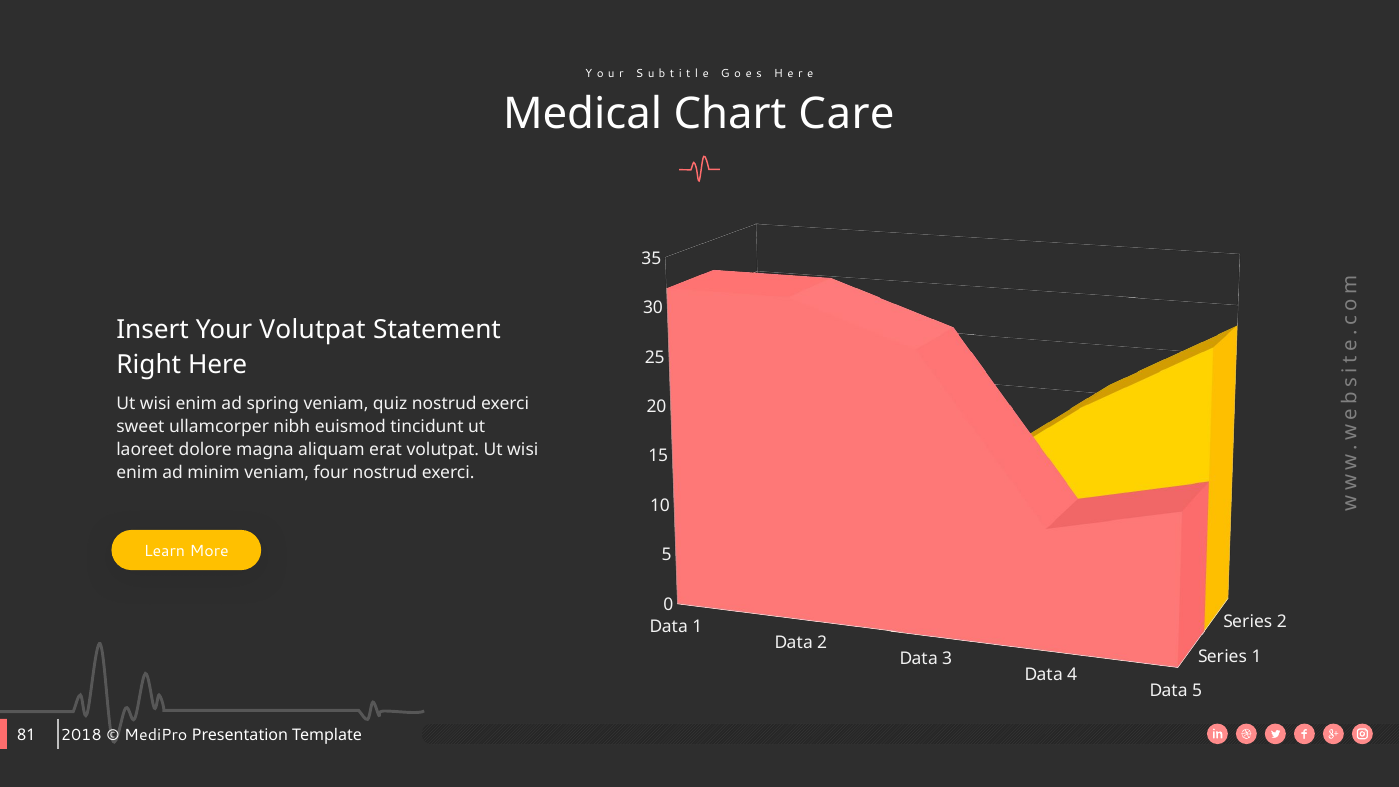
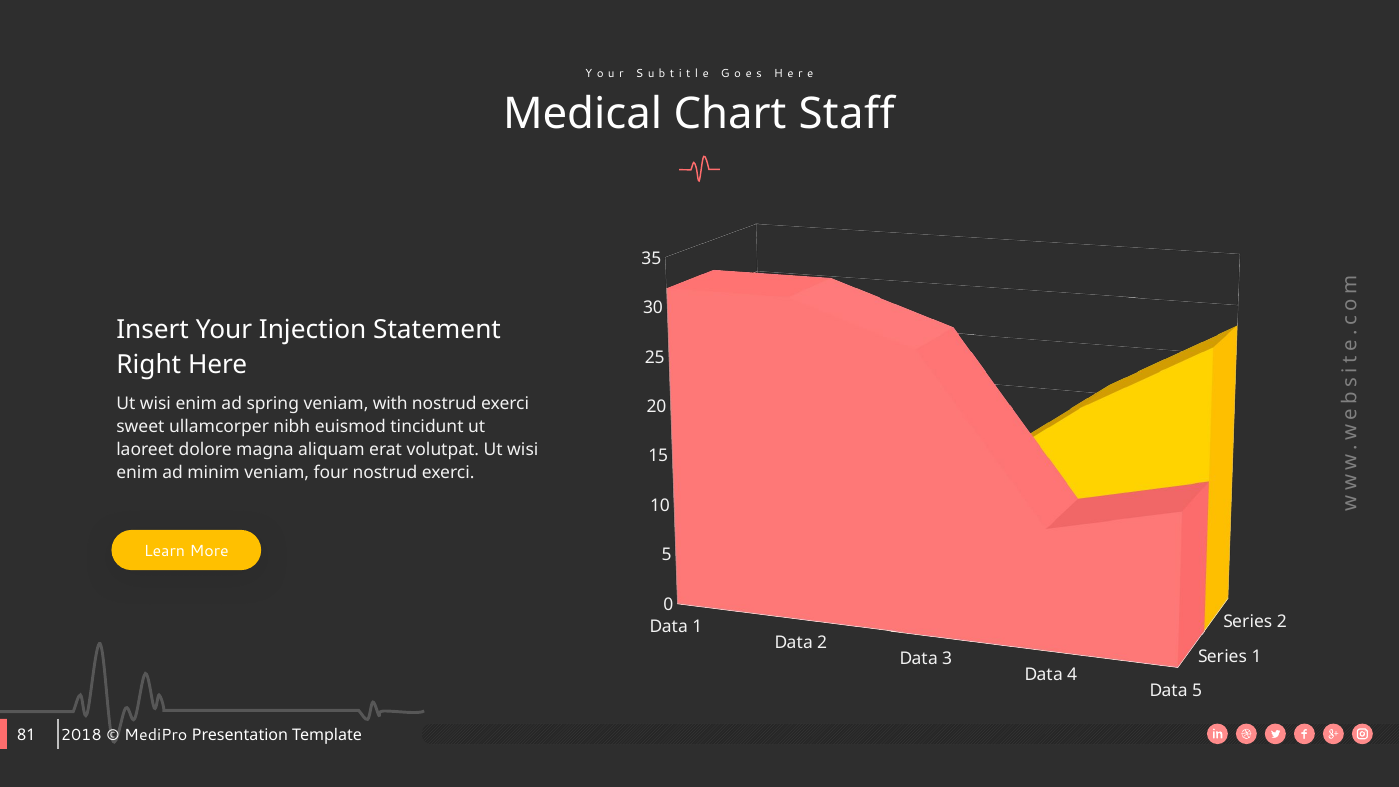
Care: Care -> Staff (847, 114)
Your Volutpat: Volutpat -> Injection (313, 330)
quiz: quiz -> with (390, 403)
